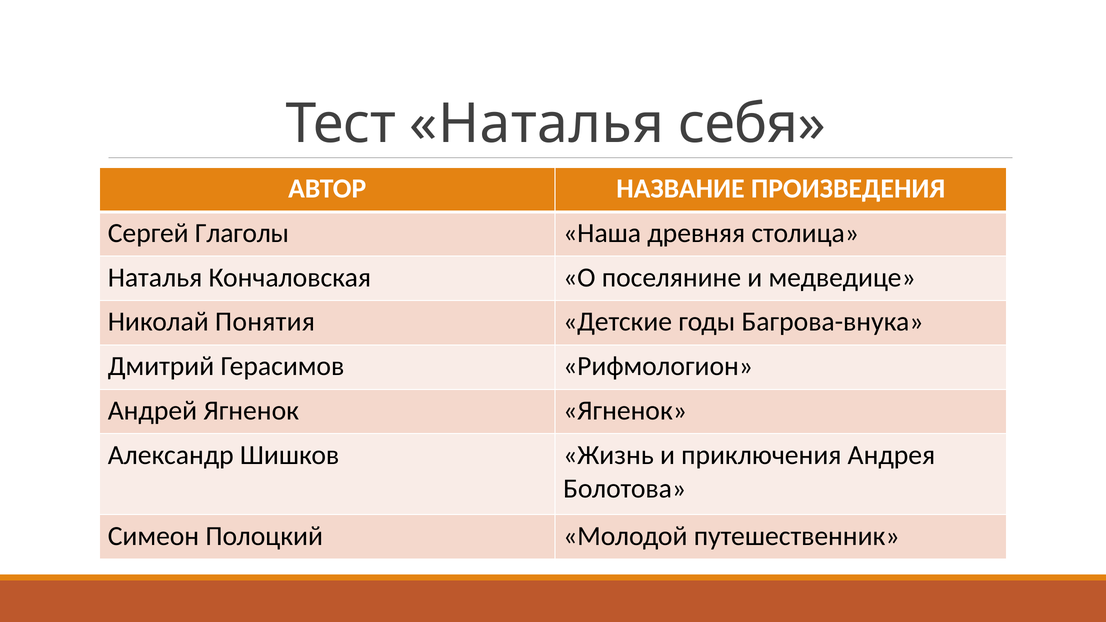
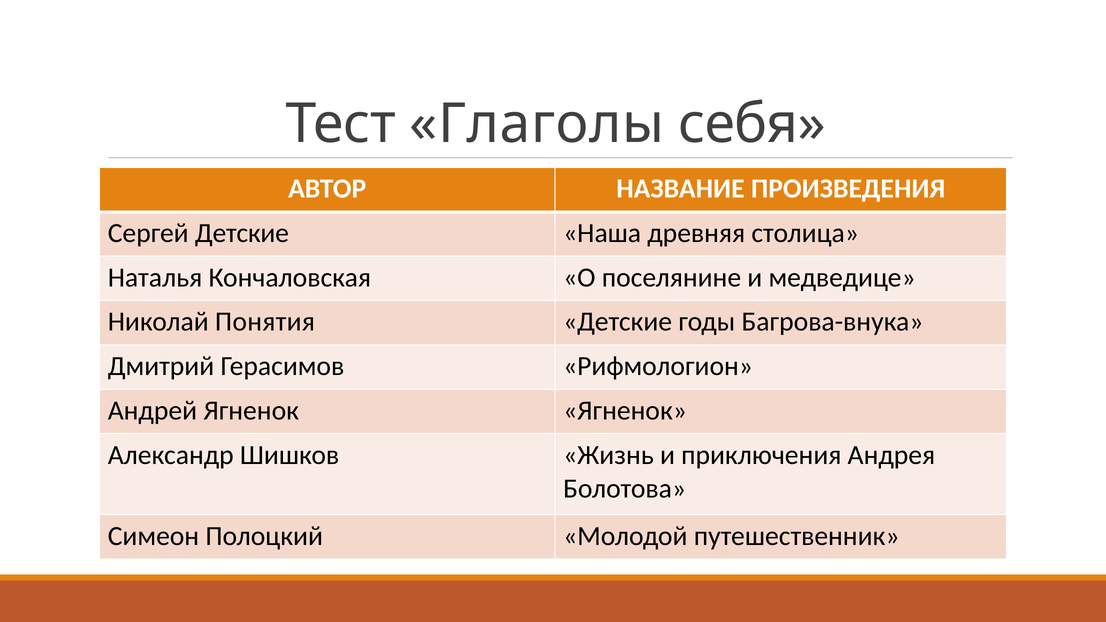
Тест Наталья: Наталья -> Глаголы (537, 124)
Сергей Глаголы: Глаголы -> Детские (242, 233)
